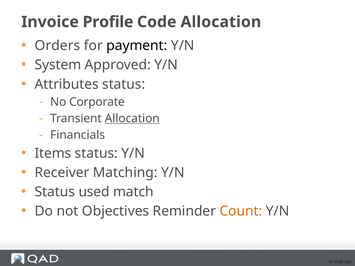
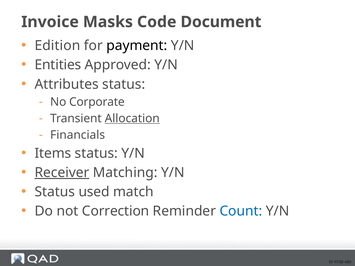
Profile: Profile -> Masks (108, 22)
Code Allocation: Allocation -> Document (221, 22)
Orders: Orders -> Edition (57, 46)
System: System -> Entities (58, 65)
Receiver underline: none -> present (62, 173)
Objectives: Objectives -> Correction (116, 211)
Count colour: orange -> blue (241, 211)
